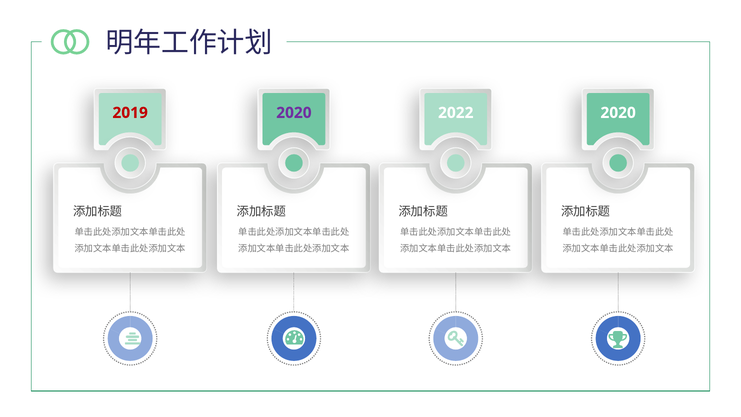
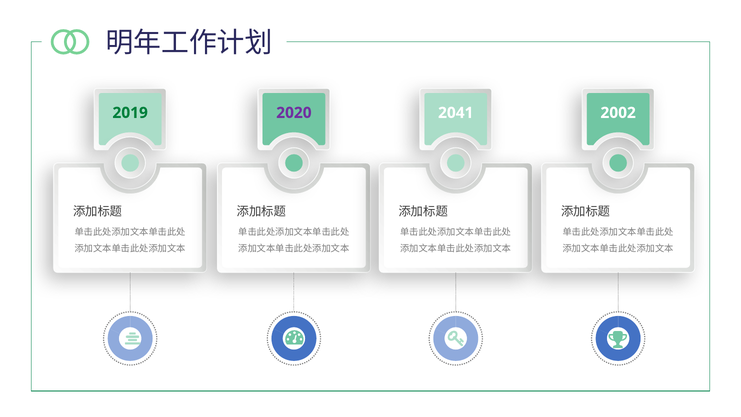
2019 colour: red -> green (130, 113)
2022: 2022 -> 2041 (456, 113)
2020: 2020 -> 2002 (618, 113)
